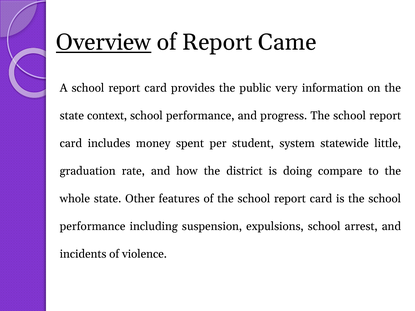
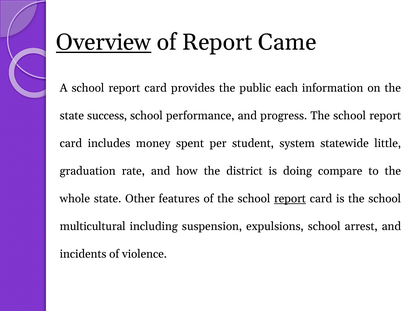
very: very -> each (287, 88)
context: context -> success (107, 116)
report underline: none -> present (290, 199)
performance: performance -> multicultural (93, 227)
